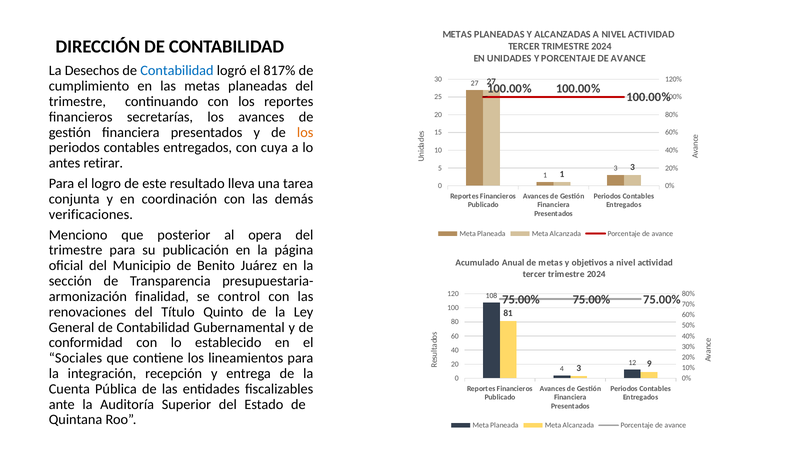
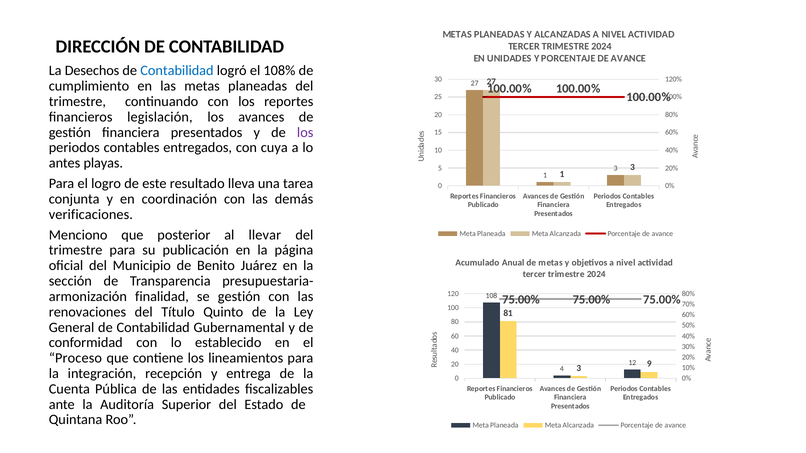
817%: 817% -> 108% (279, 71)
secretarías: secretarías -> legislación (160, 117)
los colour: orange -> purple (305, 132)
retirar: retirar -> playas (103, 163)
opera: opera -> llevar (265, 235)
se control: control -> gestión (239, 297)
Sociales: Sociales -> Proceso (75, 358)
